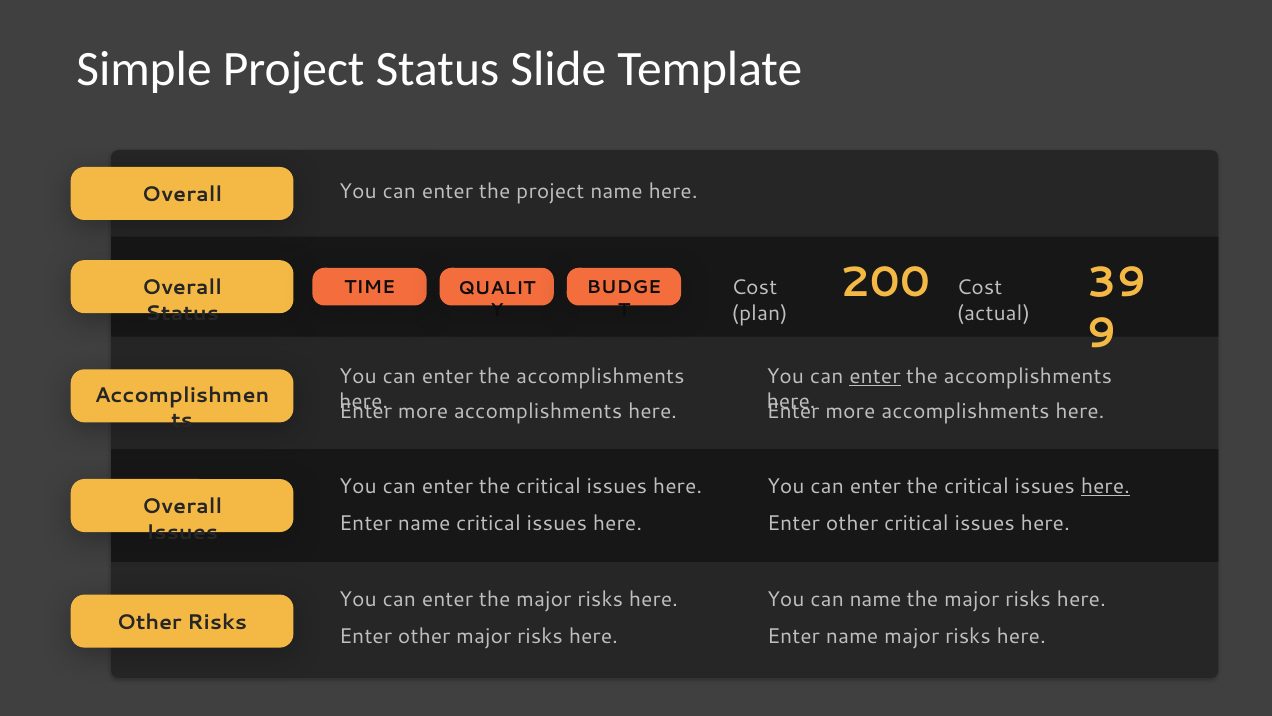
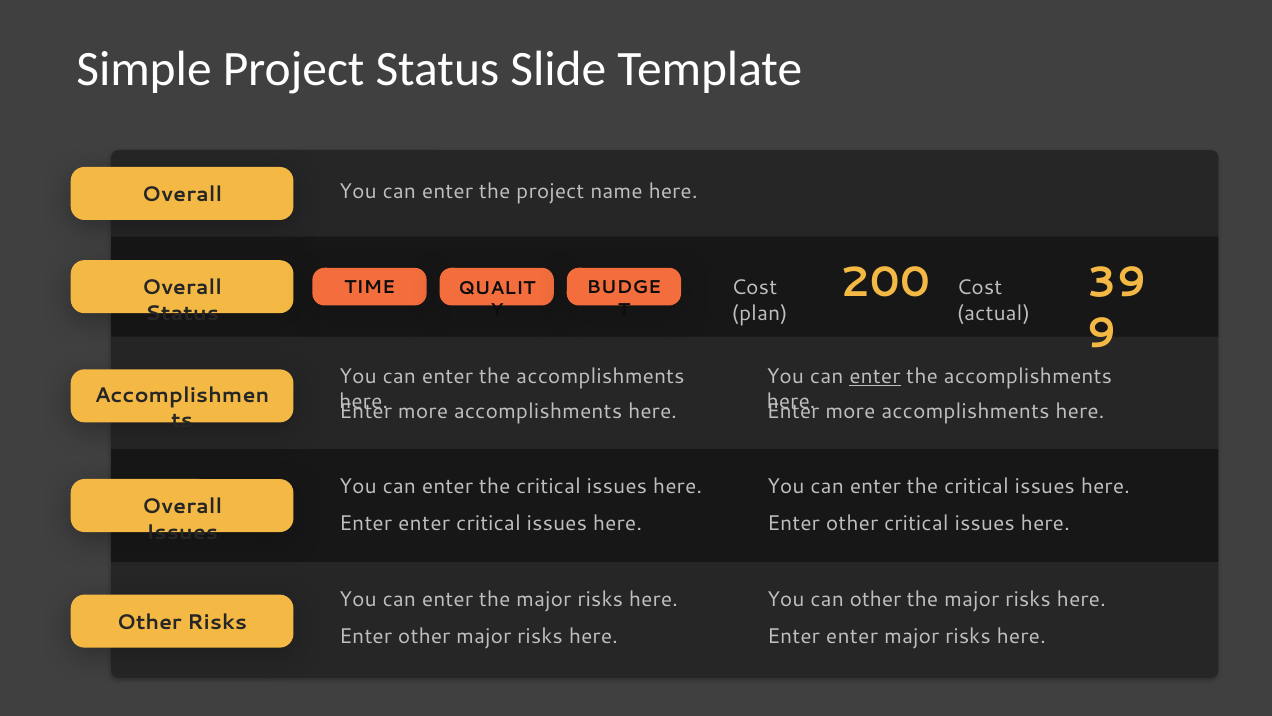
here underline: present -> none (1105, 486)
name: name -> enter (424, 523)
can name: name -> other (875, 599)
name: name -> enter (852, 636)
